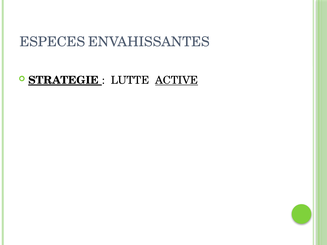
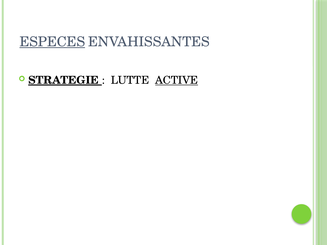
ESPECES underline: none -> present (52, 42)
